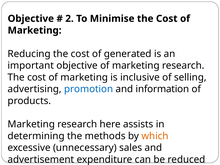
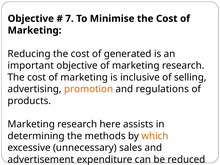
2: 2 -> 7 (70, 19)
promotion colour: blue -> orange (89, 89)
information: information -> regulations (162, 89)
